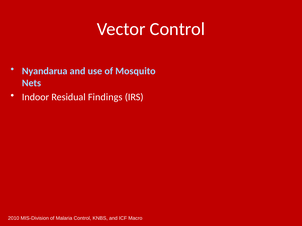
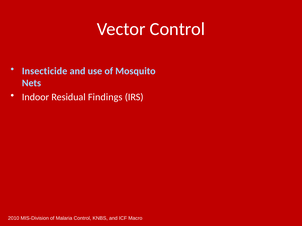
Nyandarua: Nyandarua -> Insecticide (45, 71)
